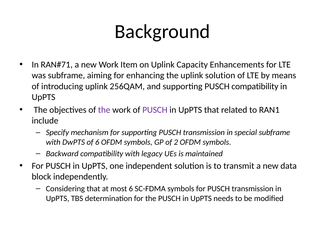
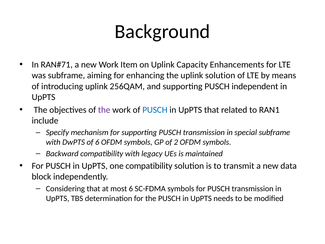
PUSCH compatibility: compatibility -> independent (255, 86)
PUSCH colour: purple -> blue (155, 110)
one independent: independent -> compatibility (149, 166)
